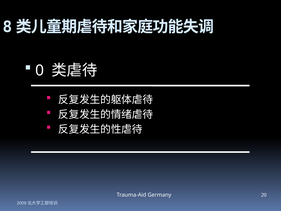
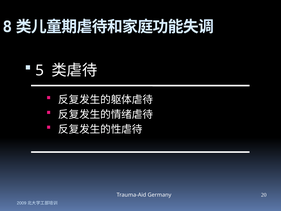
0: 0 -> 5 (40, 70)
